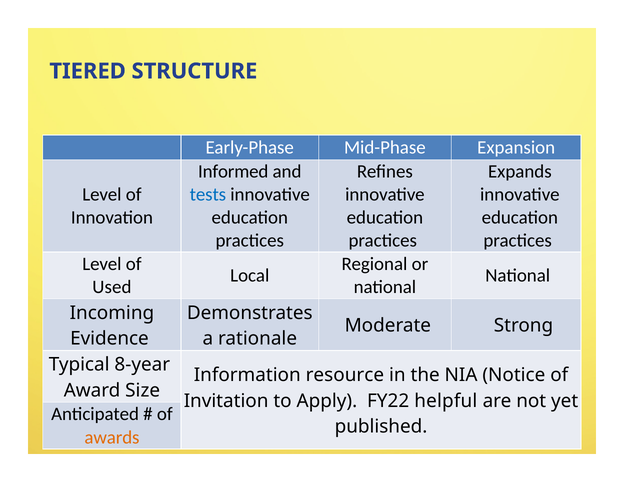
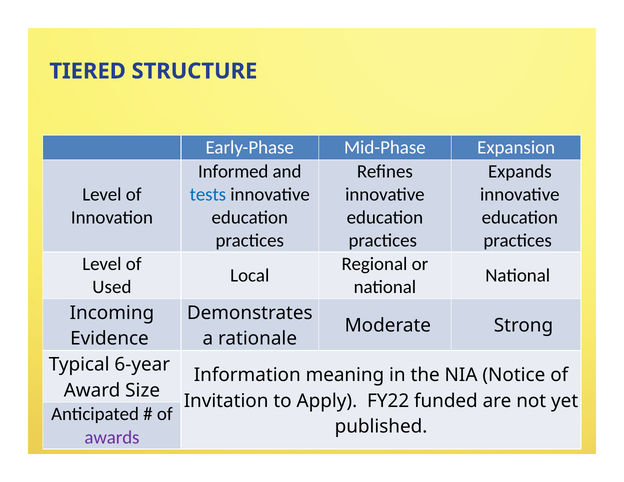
8-year: 8-year -> 6-year (142, 365)
resource: resource -> meaning (345, 375)
helpful: helpful -> funded (446, 401)
awards colour: orange -> purple (112, 437)
